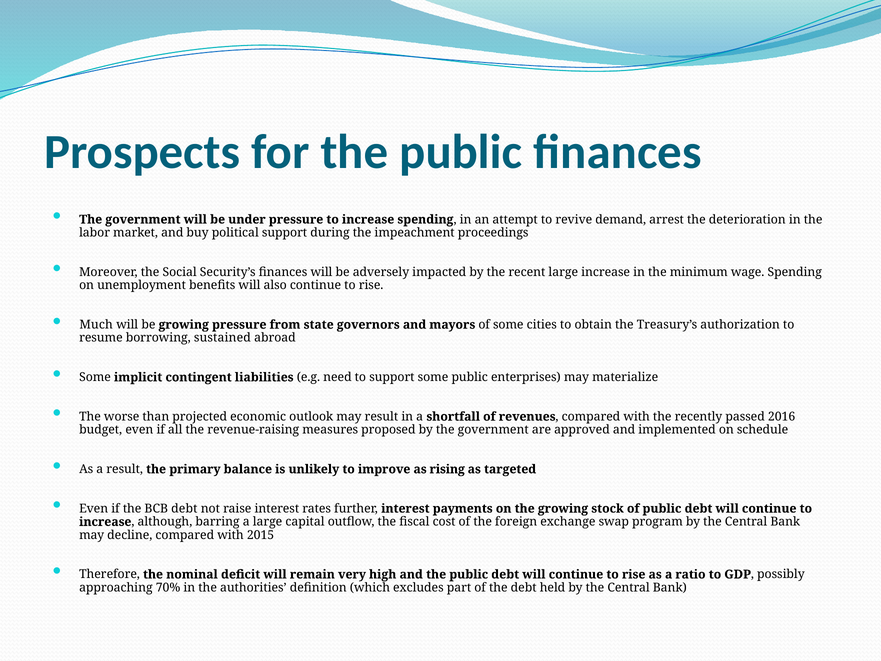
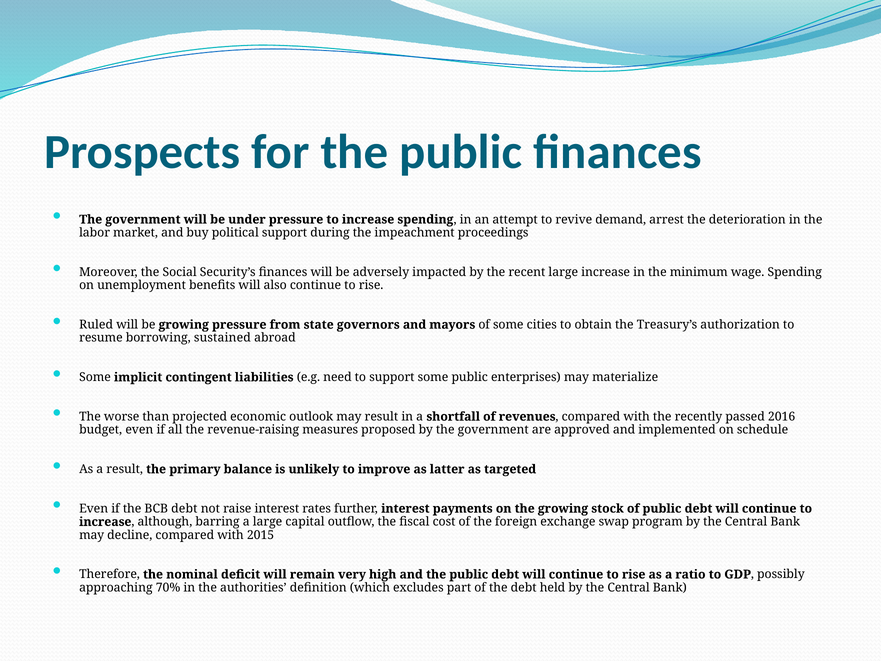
Much: Much -> Ruled (96, 325)
rising: rising -> latter (447, 469)
